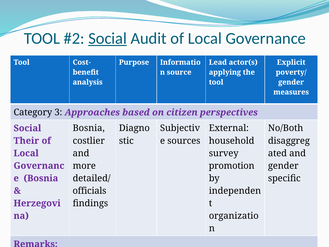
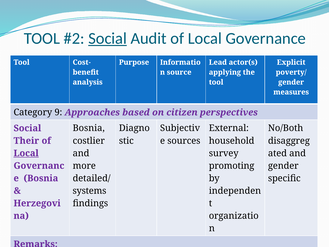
3: 3 -> 9 (58, 112)
Local underline: none -> present (26, 153)
promotion: promotion -> promoting (232, 166)
officials: officials -> systems (89, 191)
